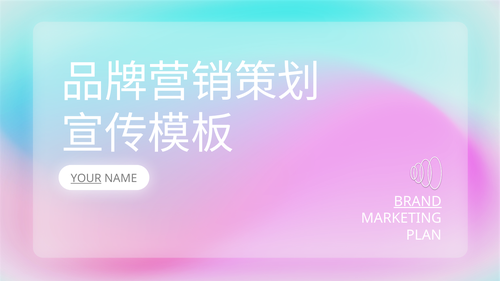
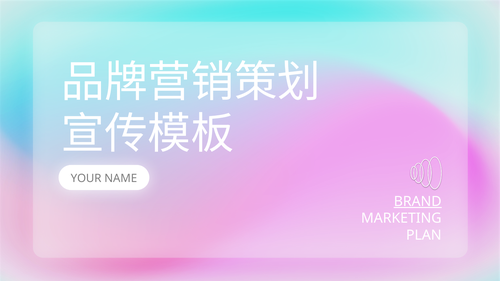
YOUR underline: present -> none (86, 178)
